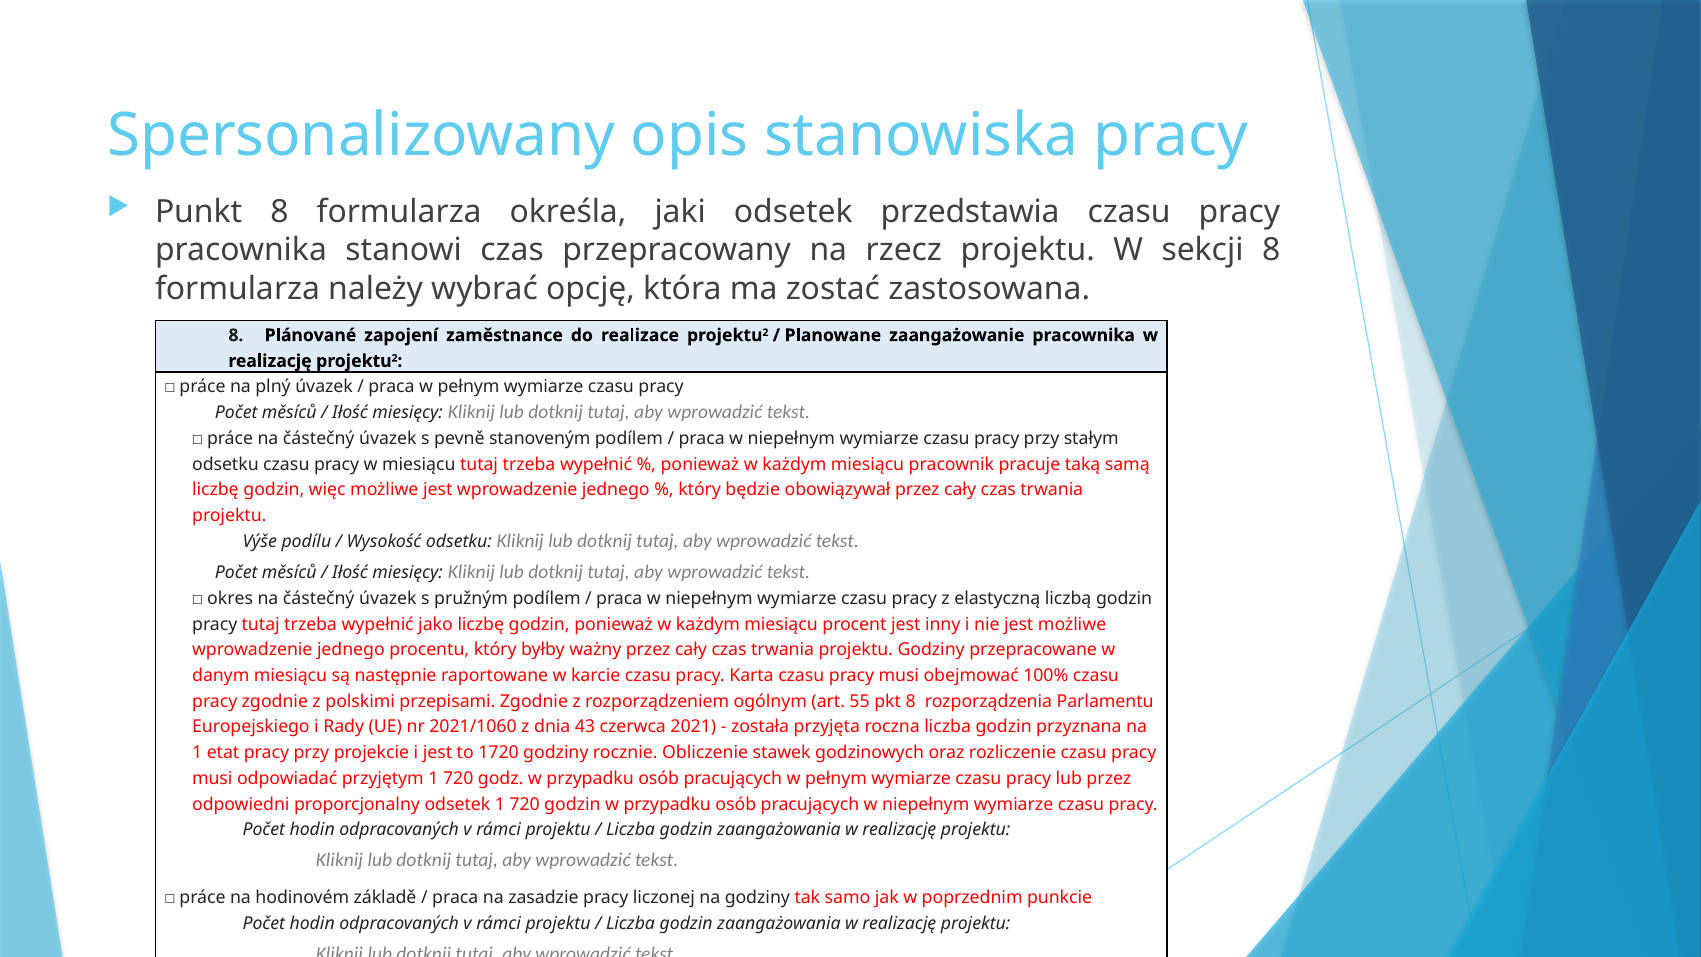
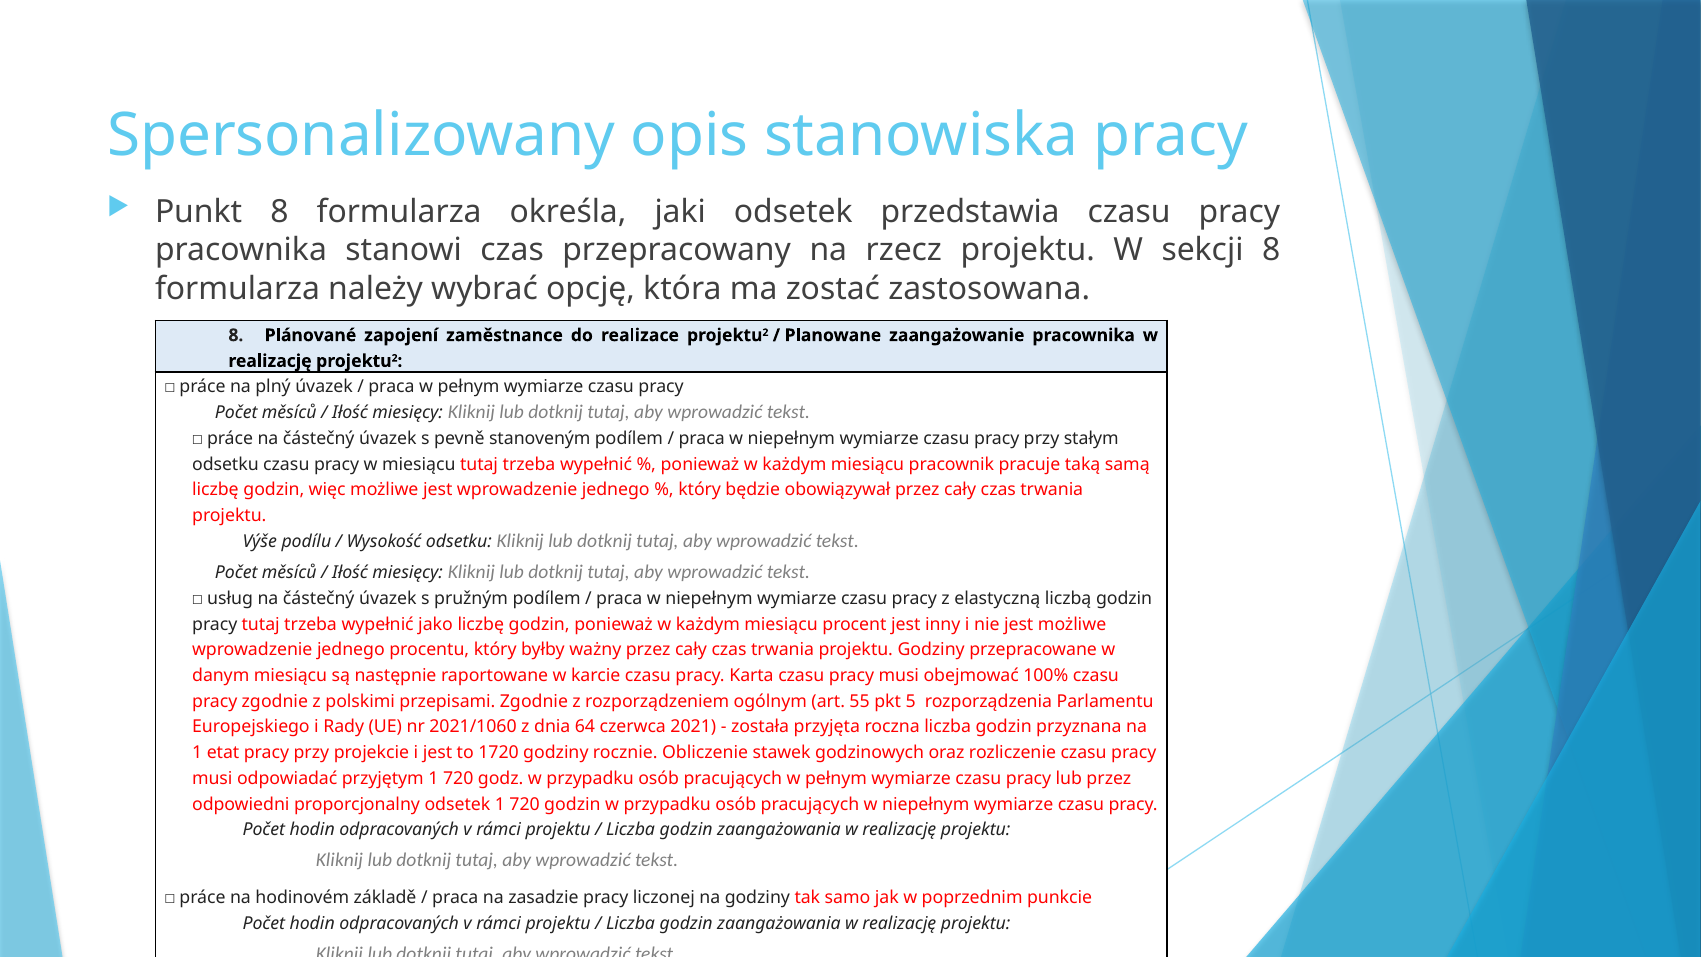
okres: okres -> usług (230, 598)
pkt 8: 8 -> 5 (911, 701)
43: 43 -> 64 (585, 727)
